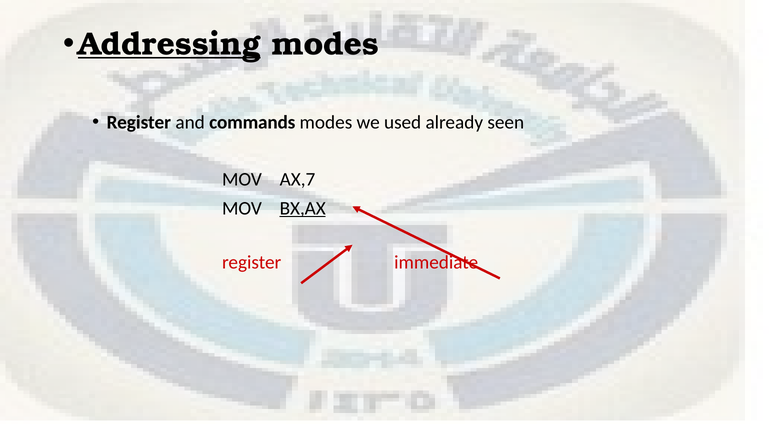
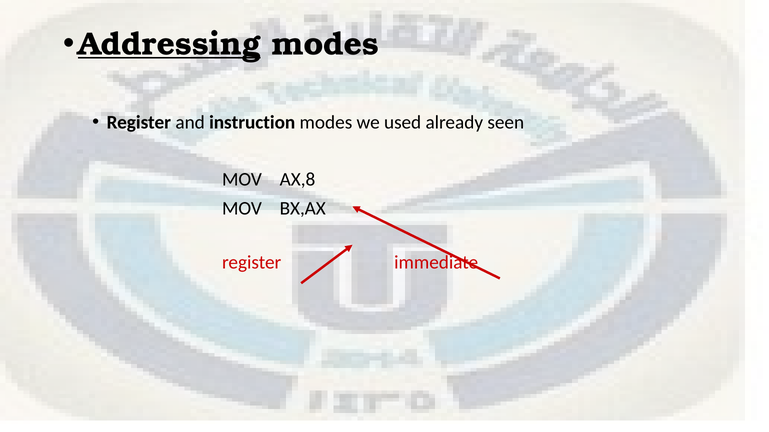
commands: commands -> instruction (252, 122)
AX,7: AX,7 -> AX,8 (298, 180)
BX,AX underline: present -> none (303, 209)
